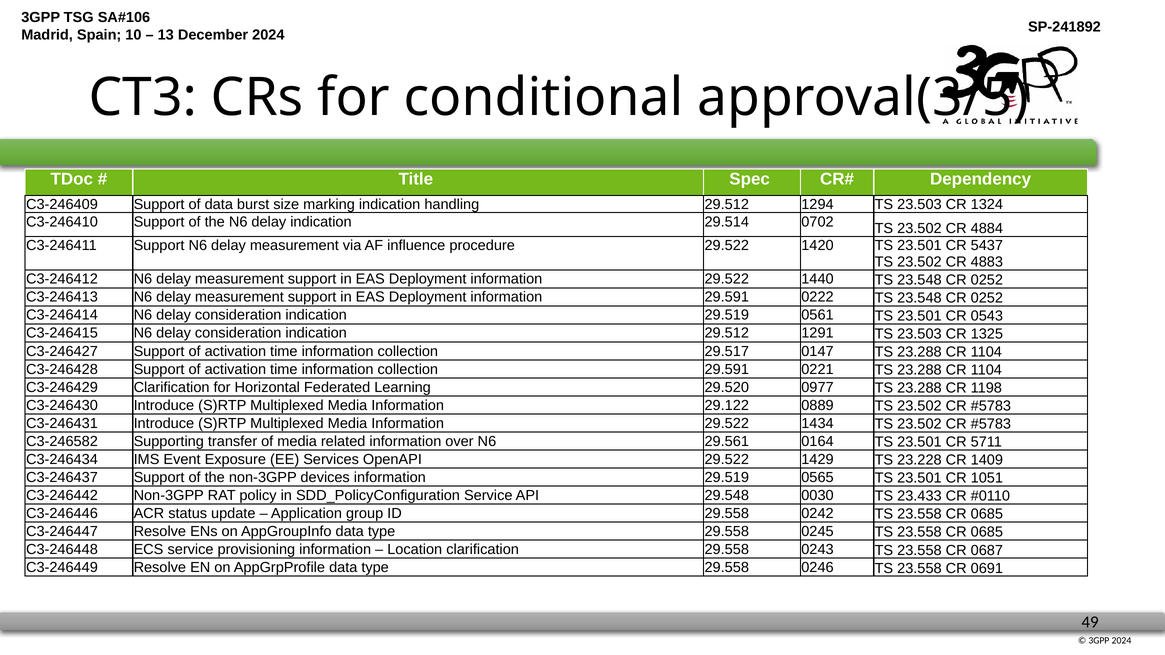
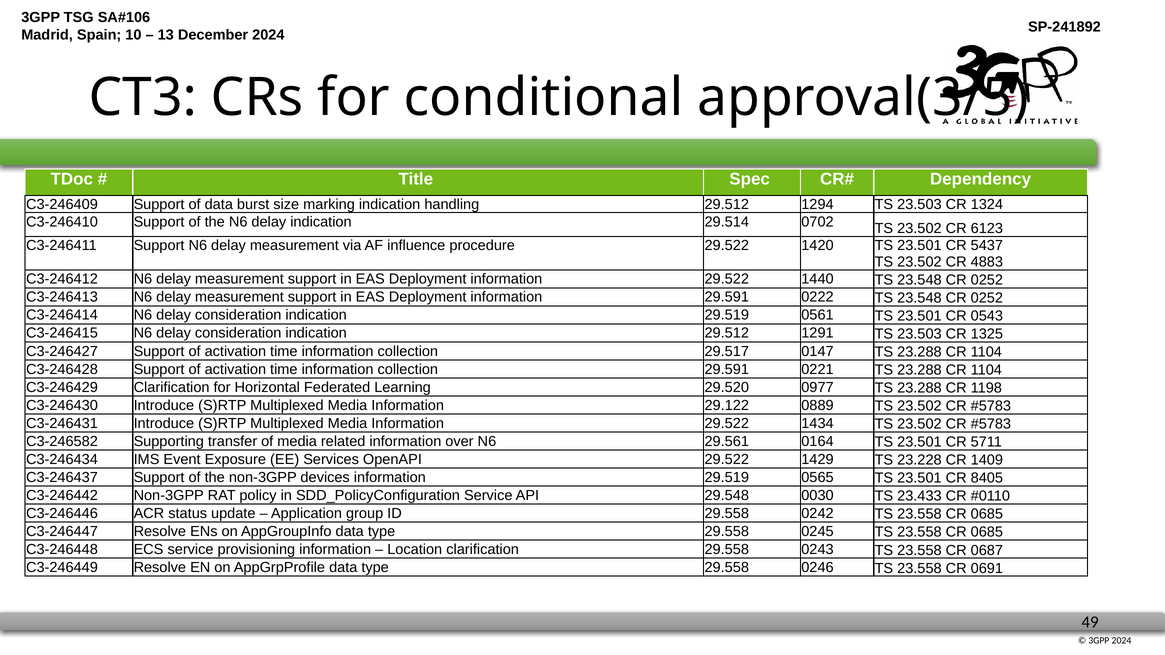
4884: 4884 -> 6123 (987, 229)
1051: 1051 -> 8405 (987, 478)
